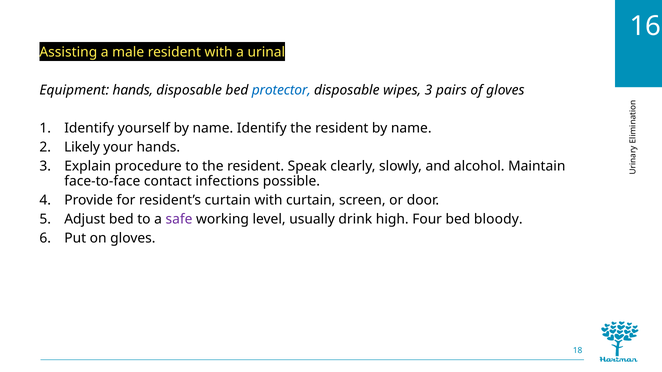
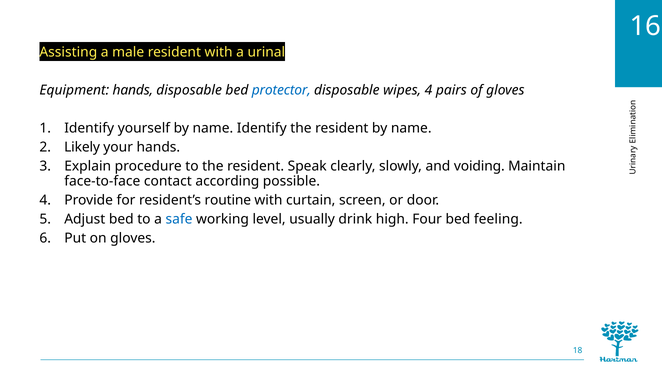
wipes 3: 3 -> 4 (429, 90)
alcohol: alcohol -> voiding (479, 166)
infections: infections -> according (227, 181)
resident’s curtain: curtain -> routine (228, 200)
safe colour: purple -> blue (179, 219)
bloody: bloody -> feeling (498, 219)
